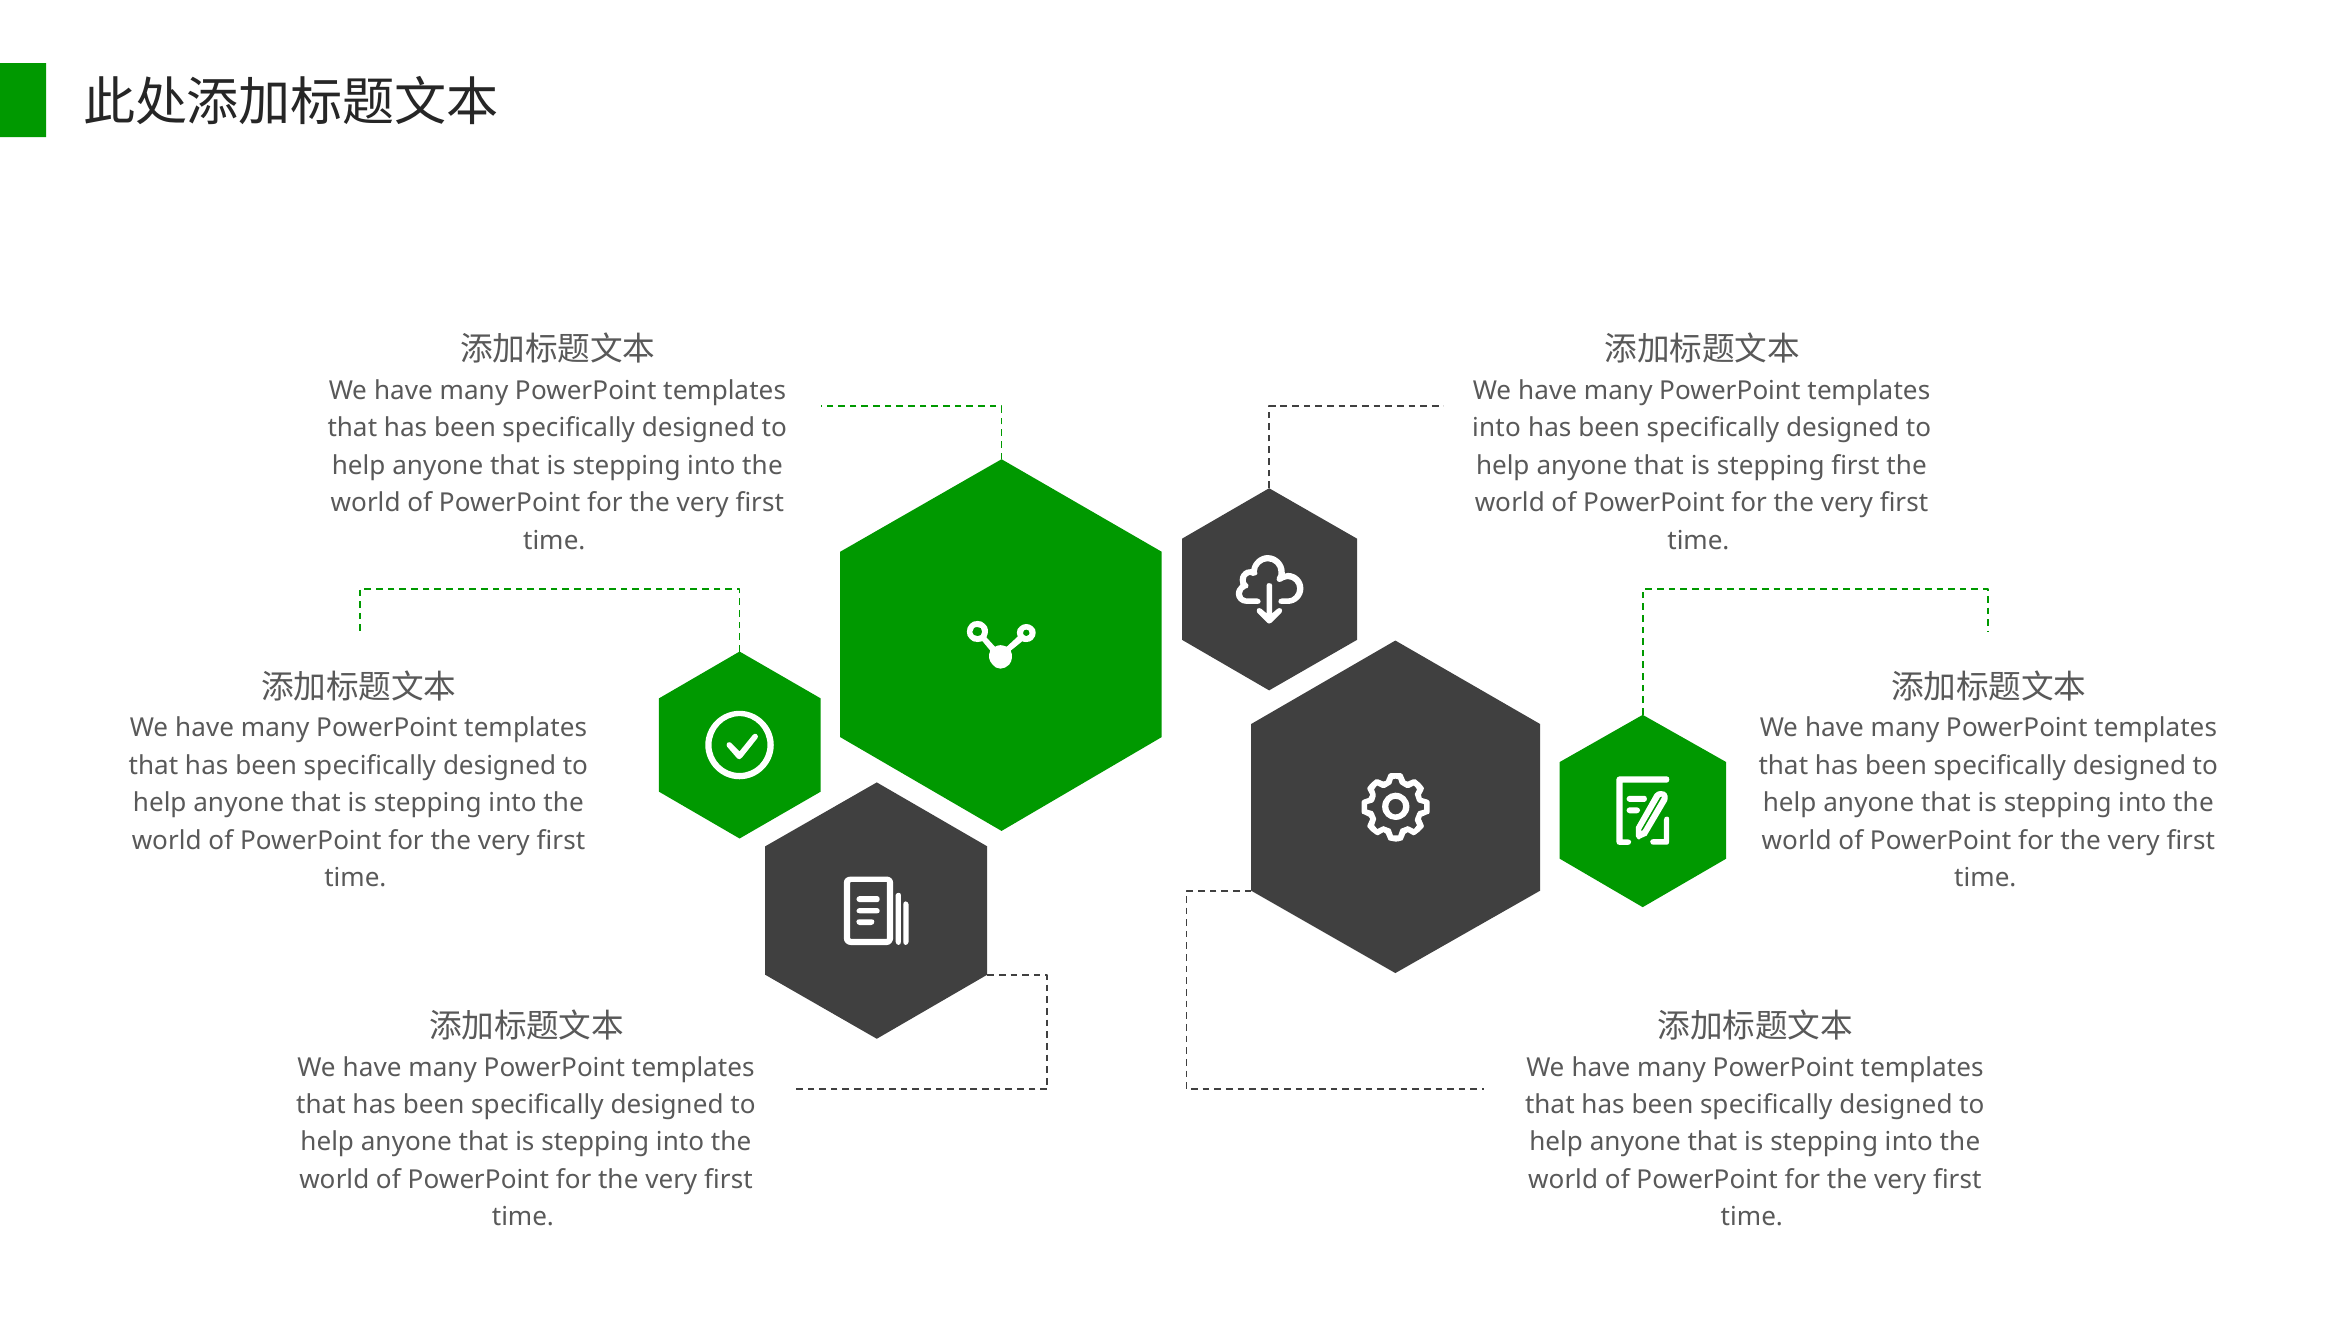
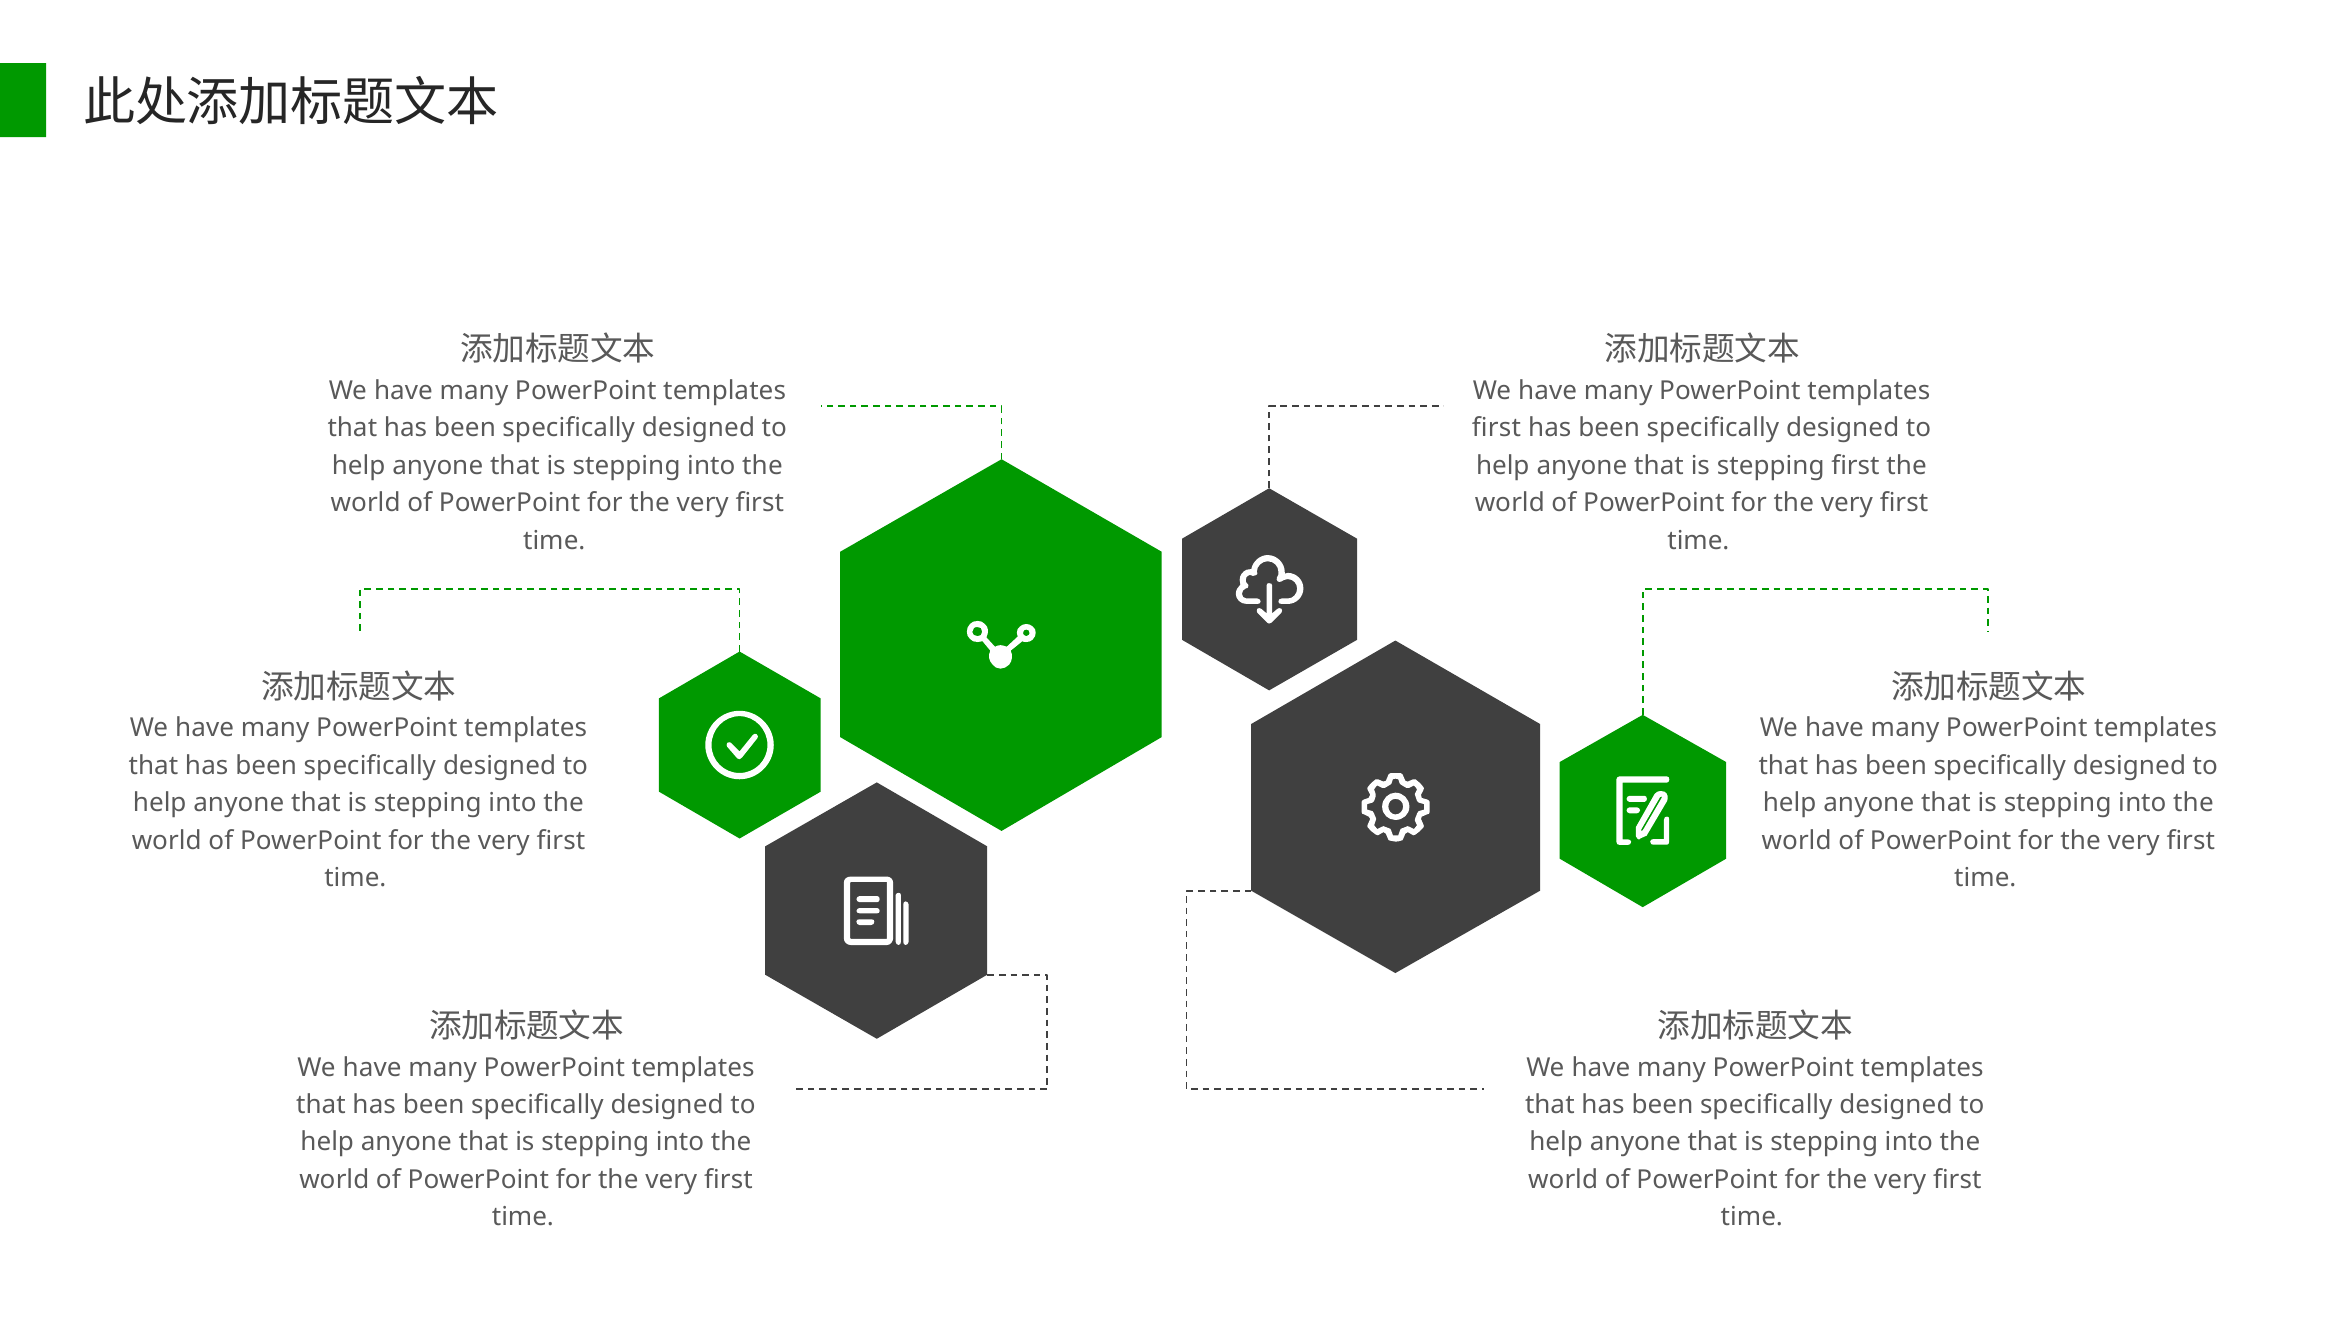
into: into -> first (1496, 428)
